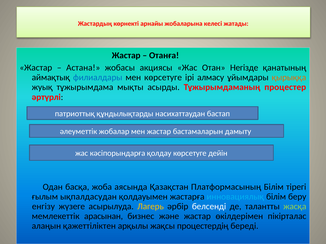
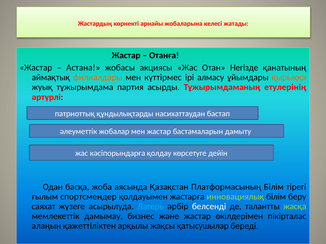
филиалдары colour: blue -> orange (98, 78)
мен көрсетуге: көрсетуге -> күттірмес (163, 78)
мықты: мықты -> партия (130, 87)
процестер: процестер -> етулерінің (285, 87)
ықпалдасудан: ықпалдасудан -> спортсмендер (88, 197)
инновациялық colour: light blue -> light green (235, 197)
енгiзу: енгiзу -> саяхат (44, 207)
Лагерь colour: yellow -> light blue (151, 207)
арасынан: арасынан -> дамымау (104, 217)
процестердің: процестердің -> қатысушылар (203, 226)
